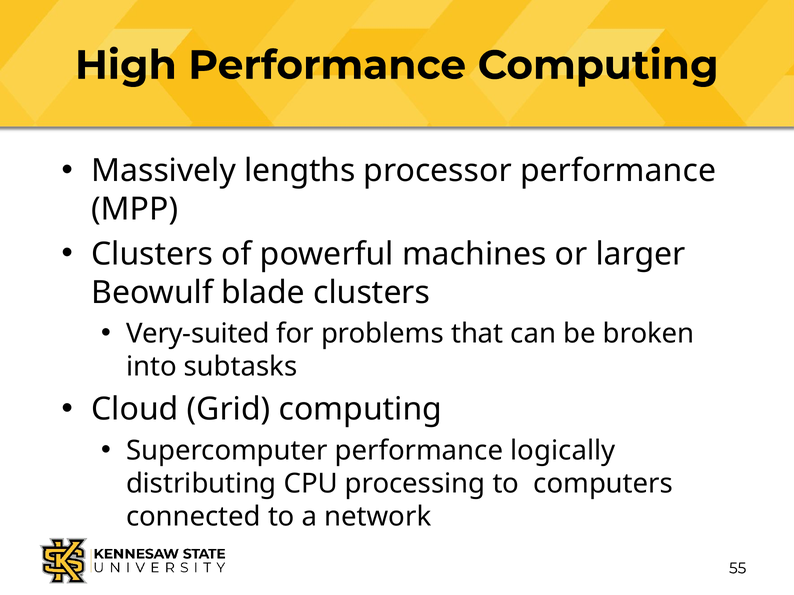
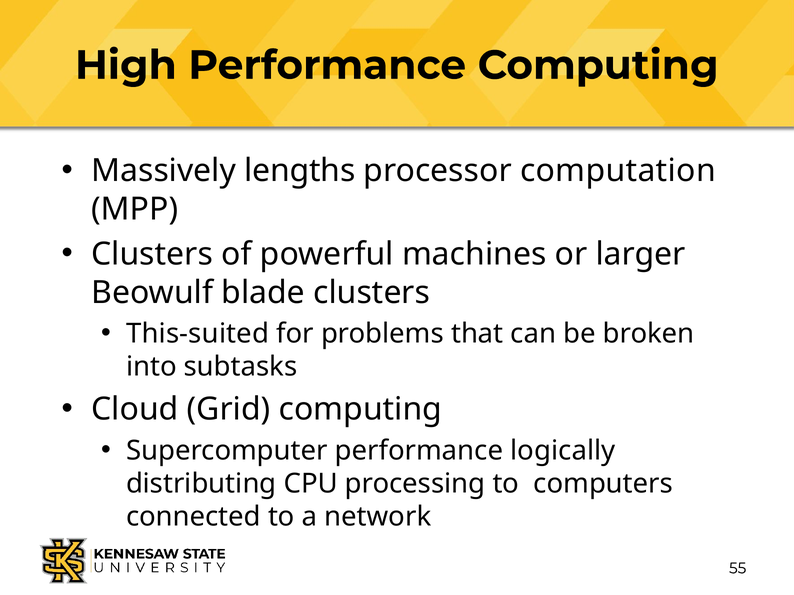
processor performance: performance -> computation (618, 171)
Very-suited: Very-suited -> This-suited (198, 334)
